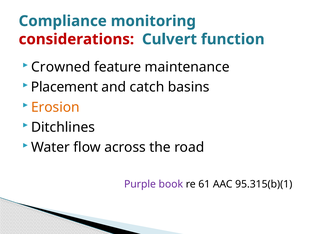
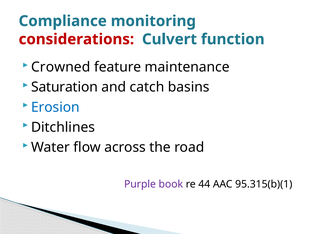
Placement: Placement -> Saturation (64, 87)
Erosion colour: orange -> blue (55, 107)
61: 61 -> 44 (204, 184)
